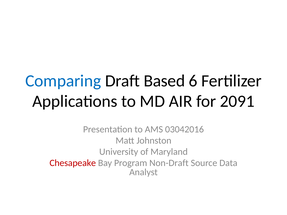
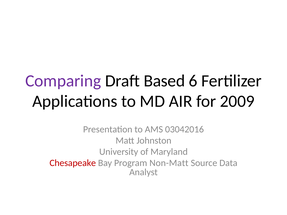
Comparing colour: blue -> purple (63, 81)
2091: 2091 -> 2009 (237, 101)
Non-Draft: Non-Draft -> Non-Matt (169, 163)
